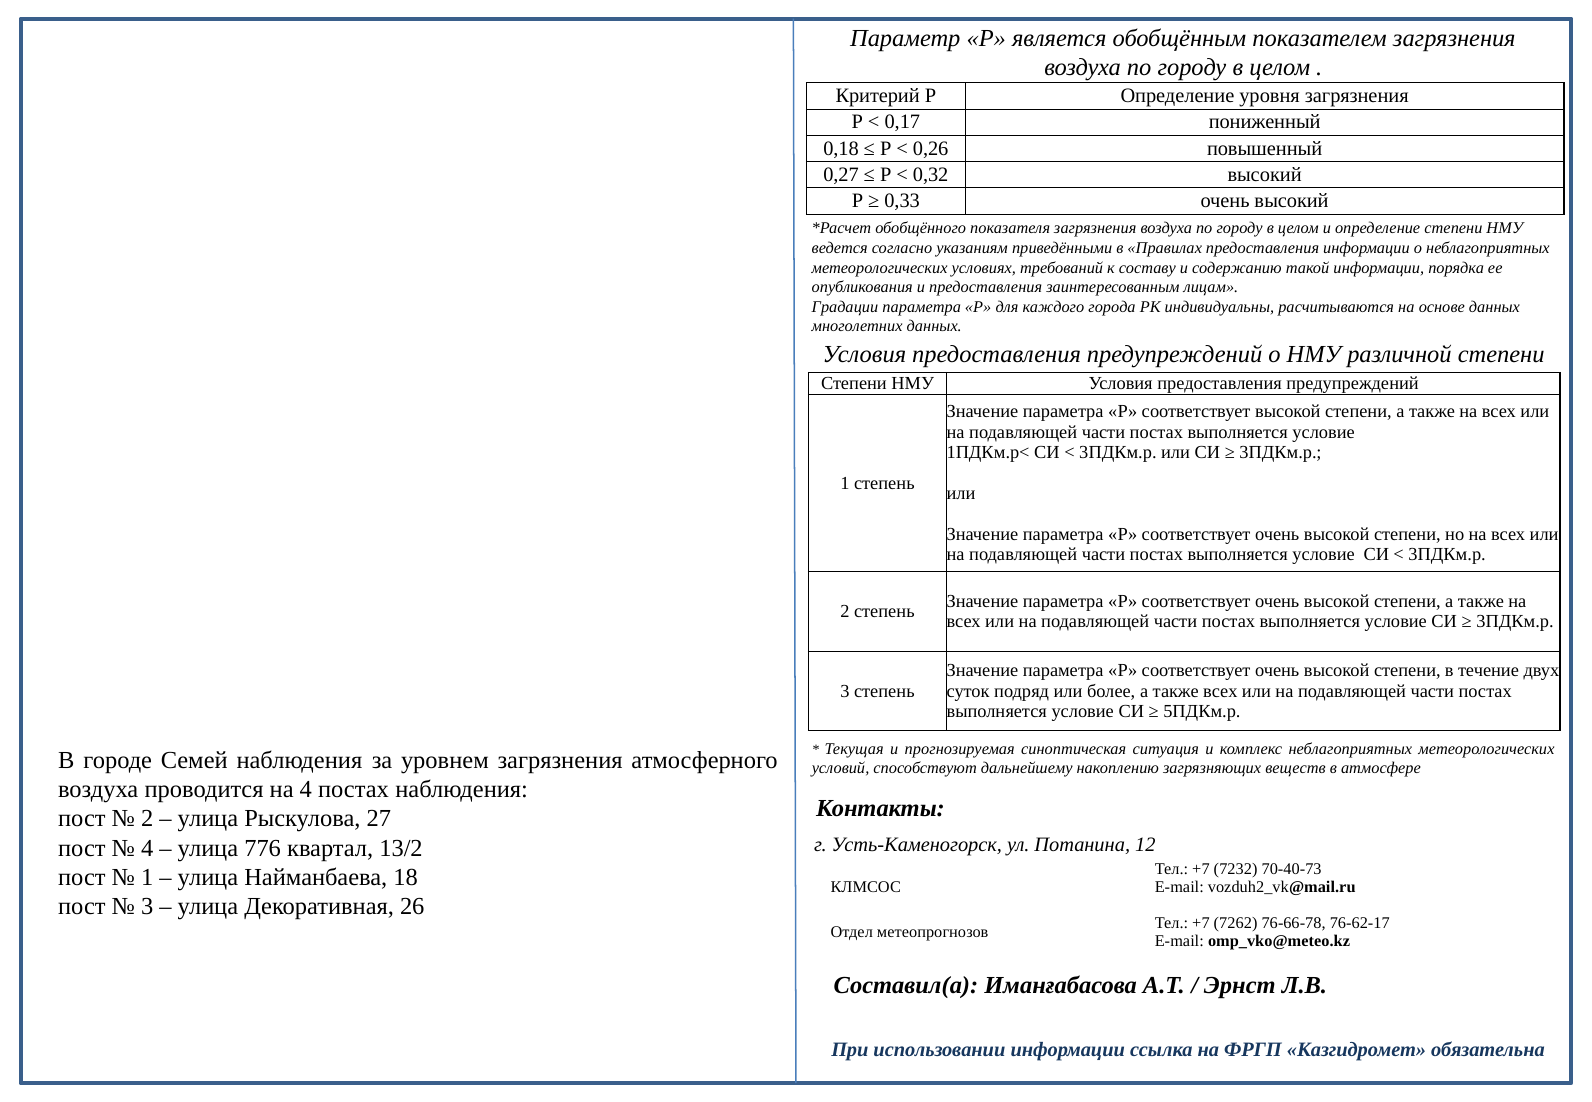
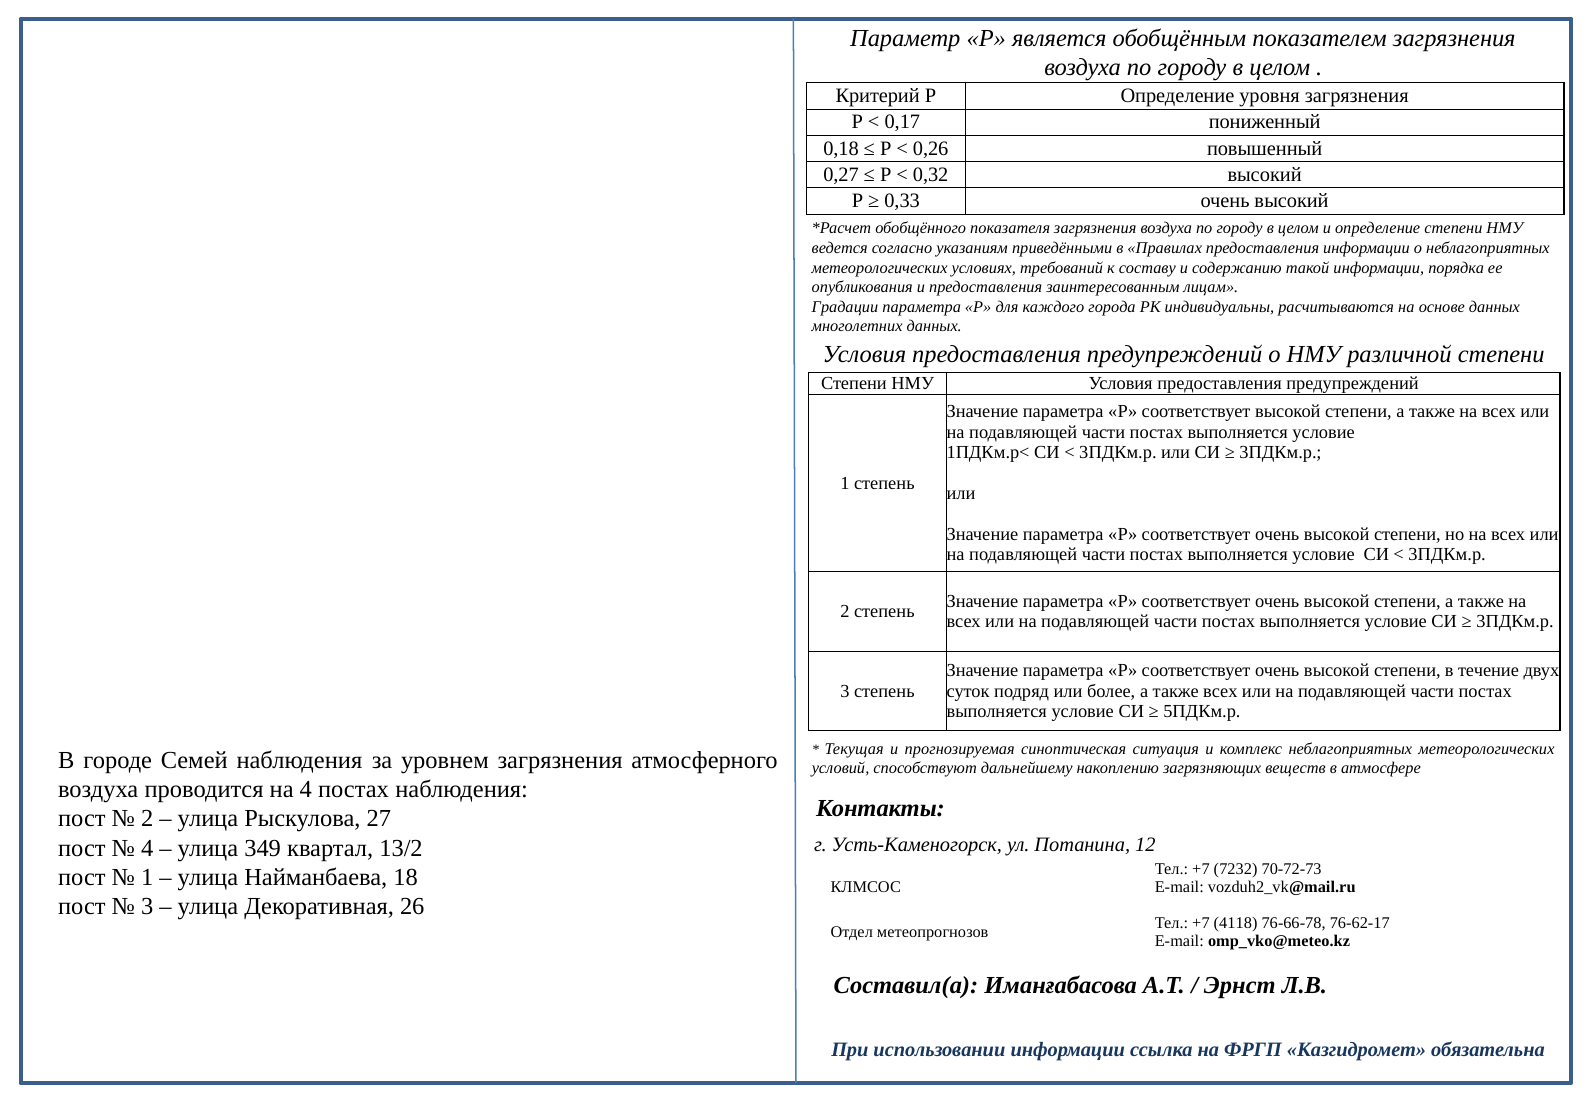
776: 776 -> 349 (263, 848)
70-40-73: 70-40-73 -> 70-72-73 (1292, 870)
7262: 7262 -> 4118 (1236, 924)
